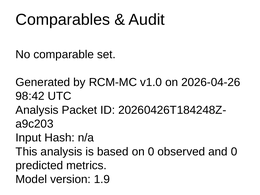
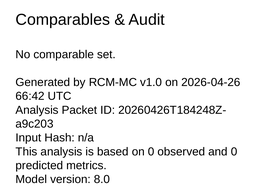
98:42: 98:42 -> 66:42 (30, 96)
1.9: 1.9 -> 8.0 (102, 179)
